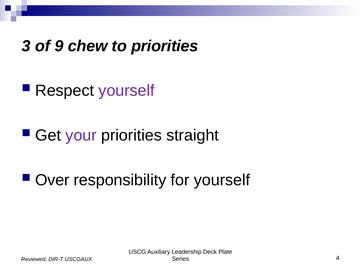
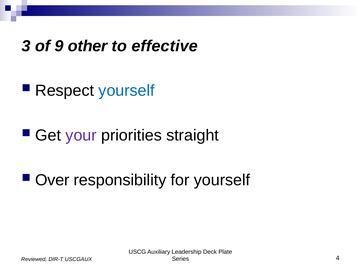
chew: chew -> other (88, 46)
to priorities: priorities -> effective (165, 46)
yourself colour: purple -> blue (127, 91)
